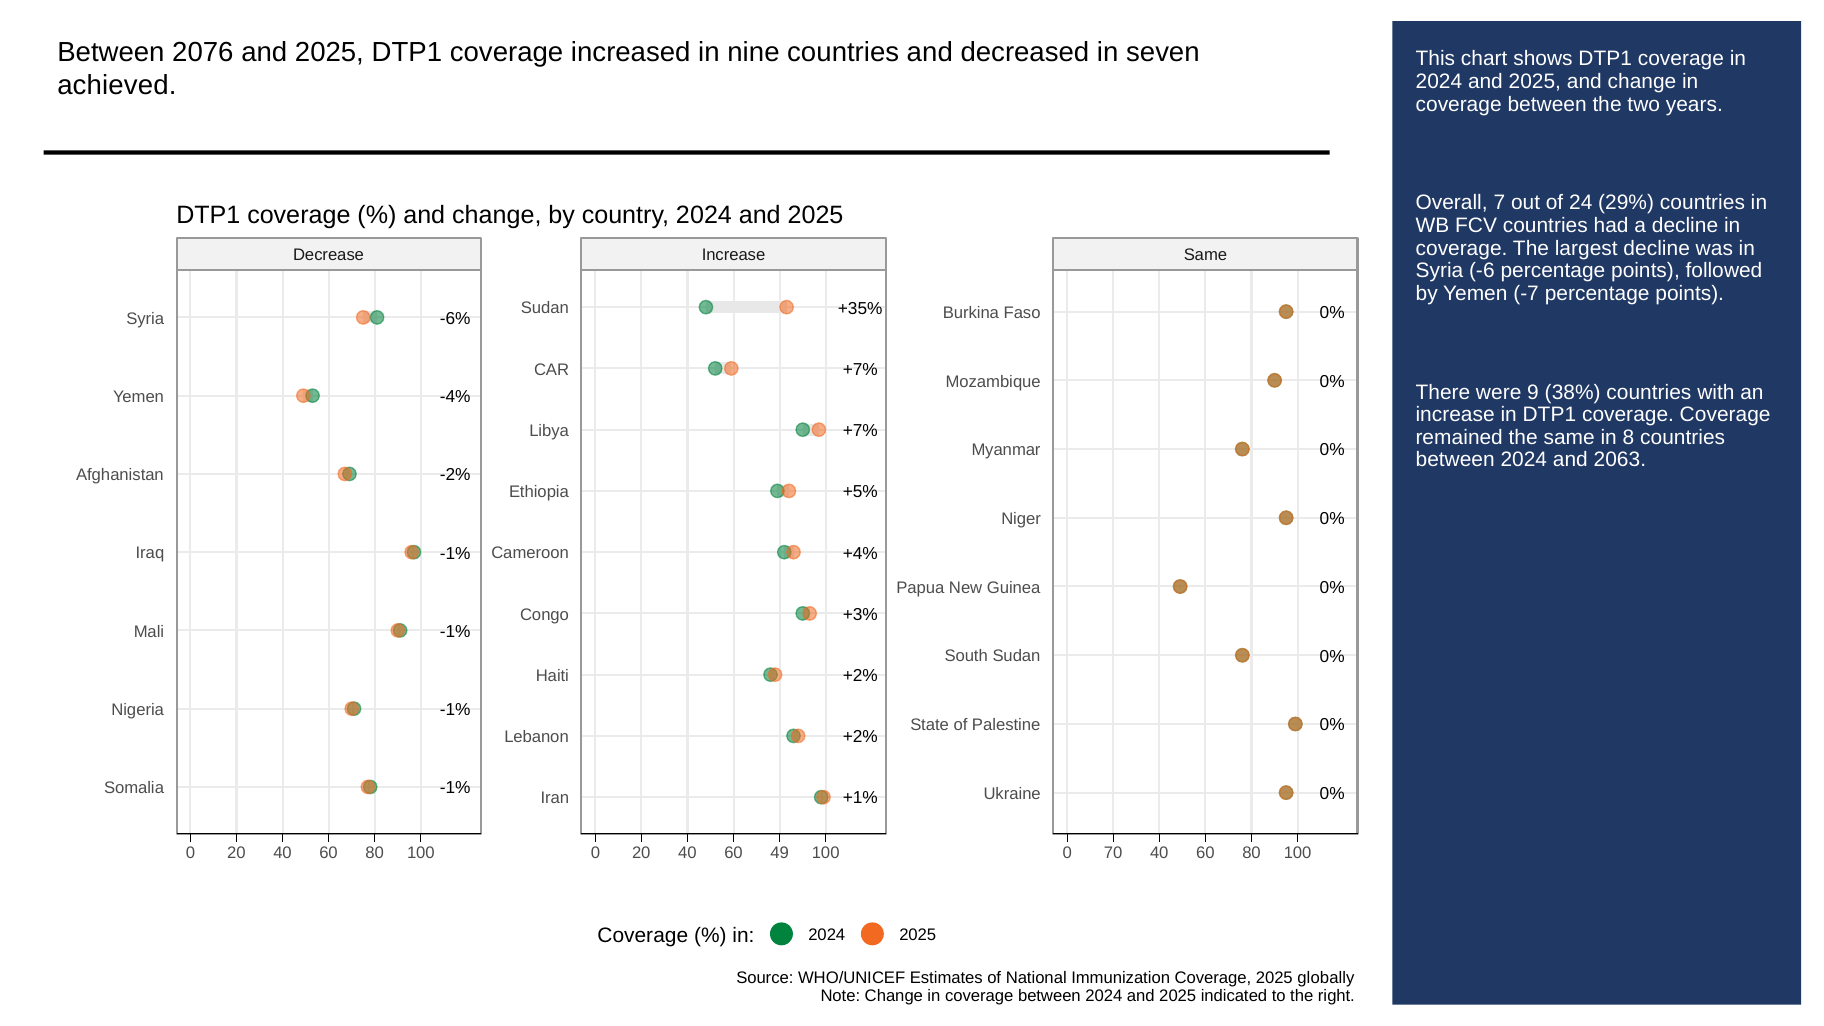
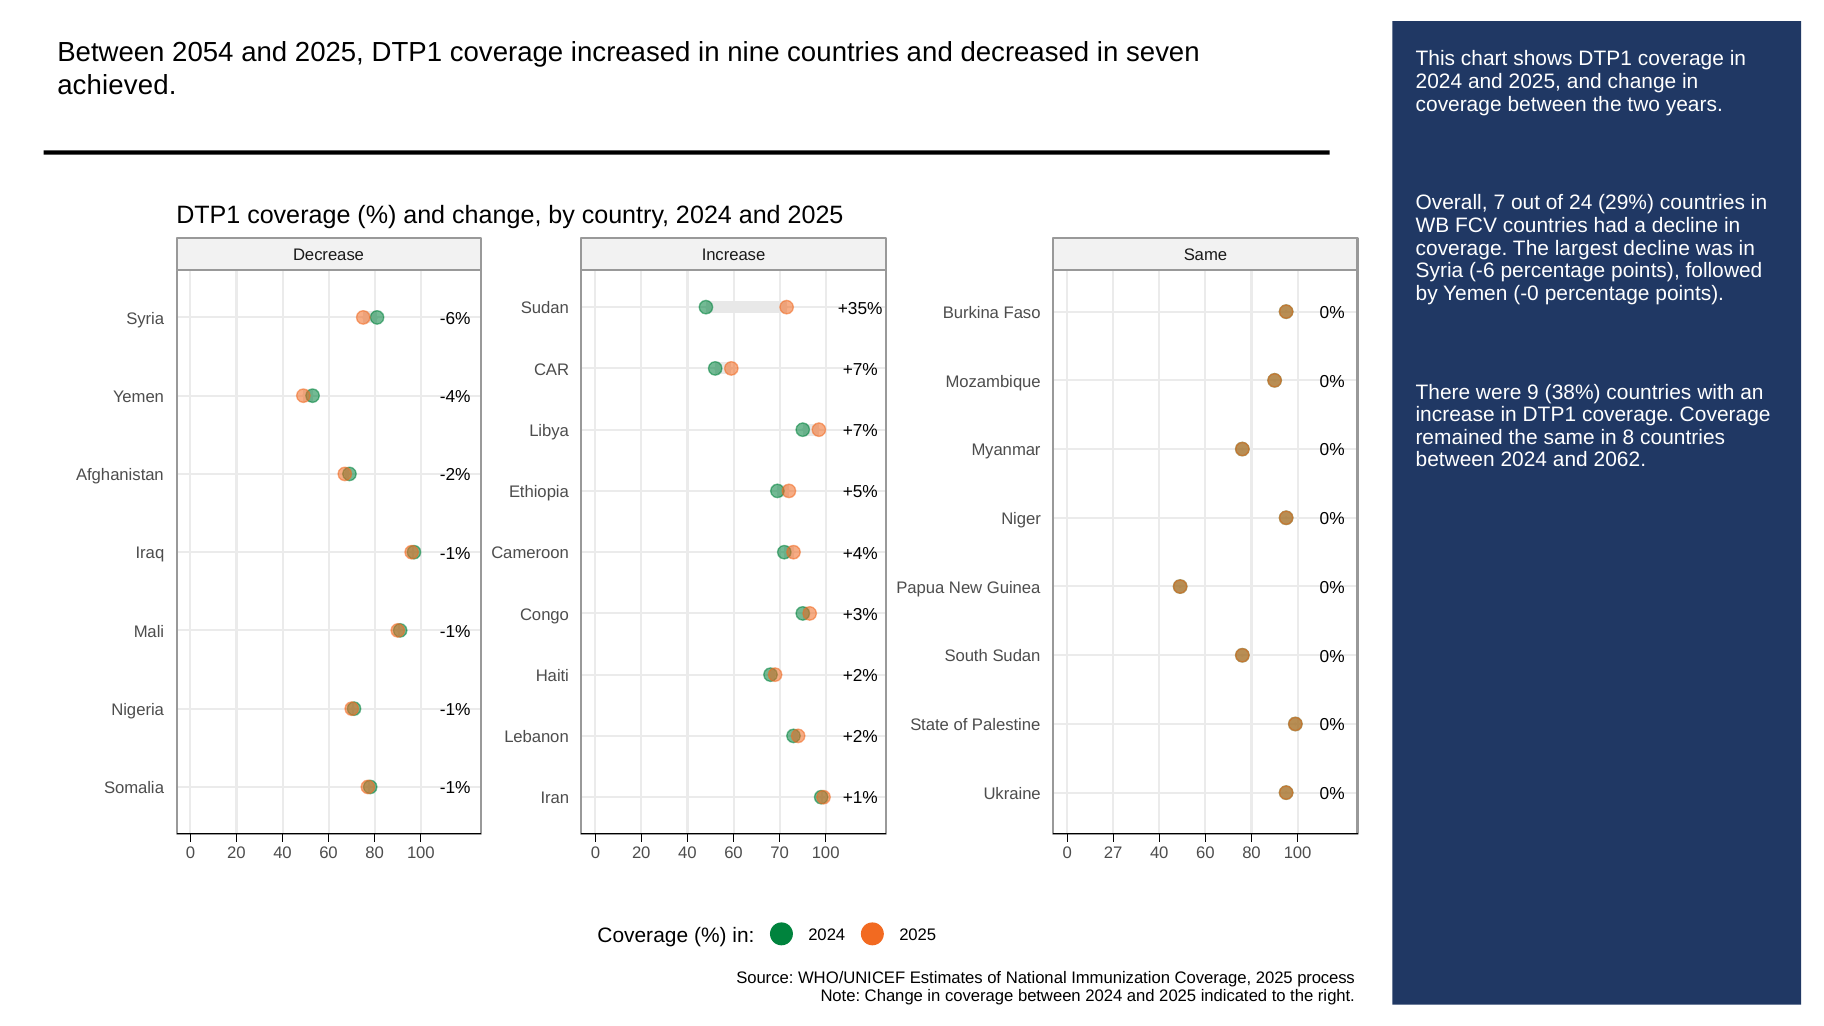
2076: 2076 -> 2054 (203, 53)
-7: -7 -> -0 (1526, 293)
2063: 2063 -> 2062 (1620, 460)
49: 49 -> 70 (780, 853)
70: 70 -> 27 (1113, 853)
globally: globally -> process (1326, 978)
